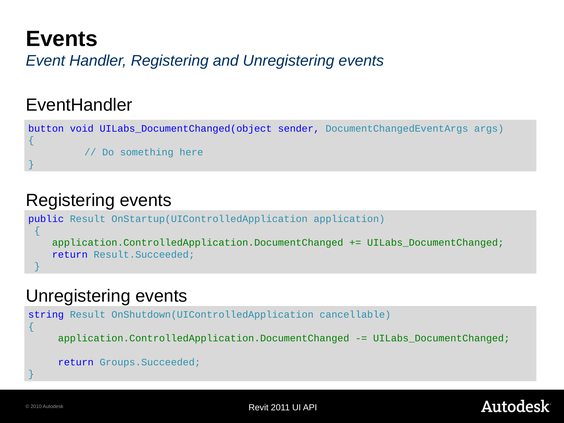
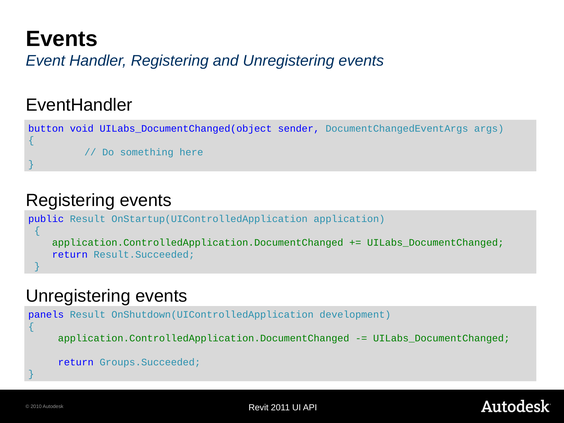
string: string -> panels (46, 315)
cancellable: cancellable -> development (355, 315)
